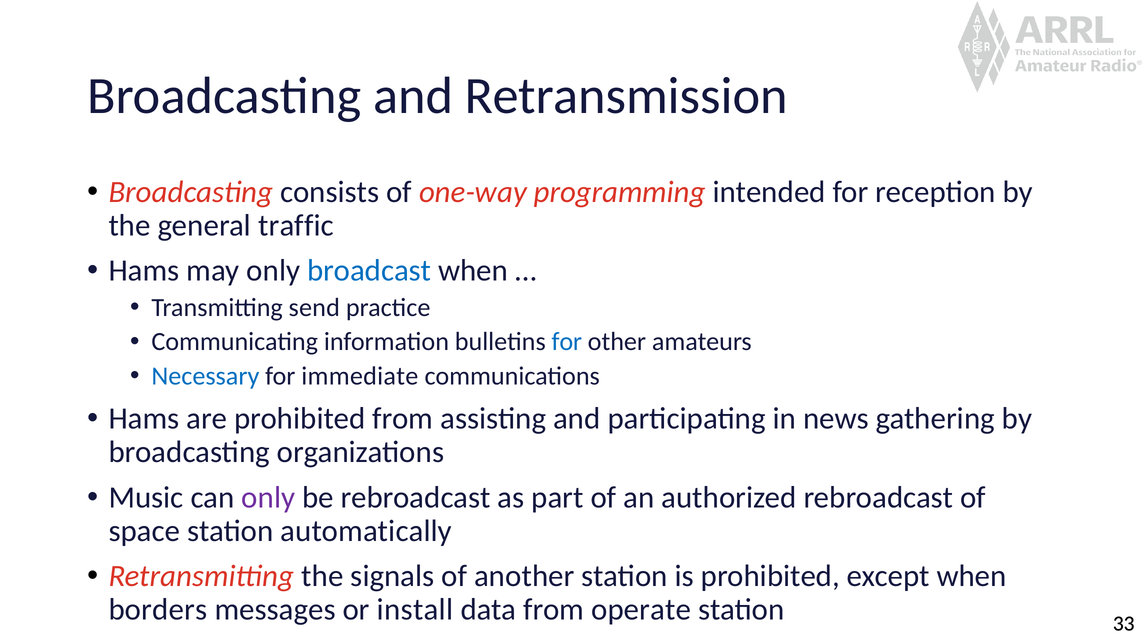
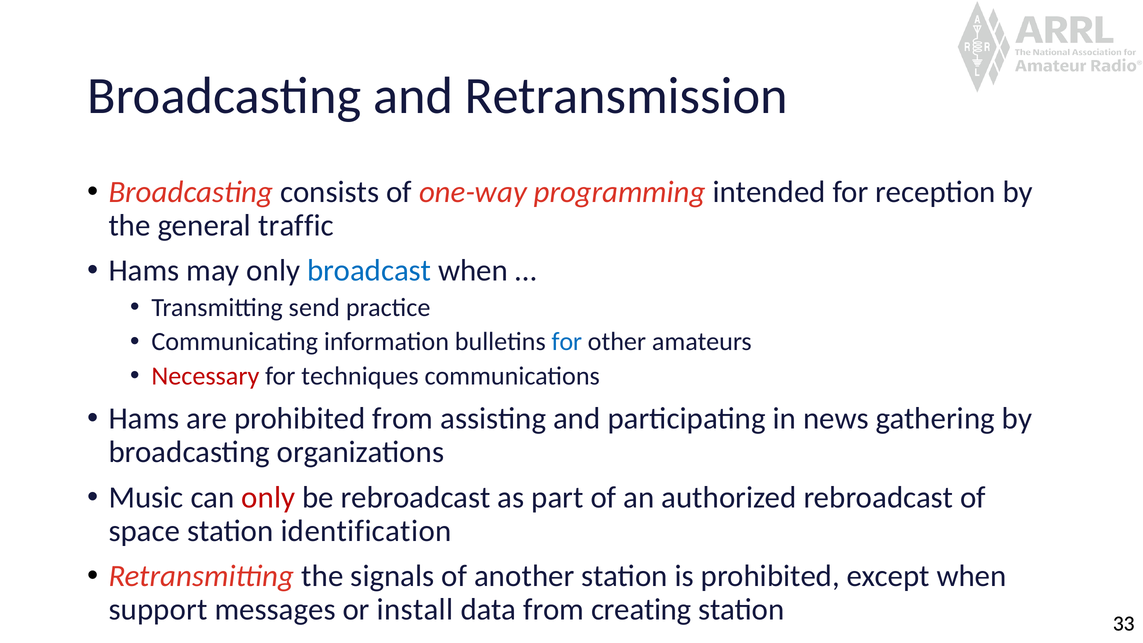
Necessary colour: blue -> red (205, 376)
immediate: immediate -> techniques (360, 376)
only colour: purple -> red (268, 497)
automatically: automatically -> identification (366, 531)
borders: borders -> support (158, 610)
operate: operate -> creating (641, 610)
